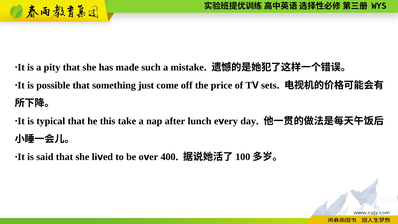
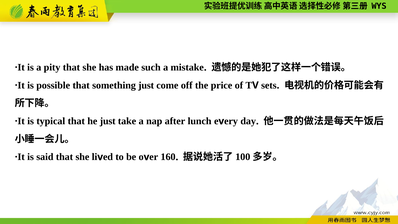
he this: this -> just (108, 121)
400: 400 -> 160 (168, 157)
